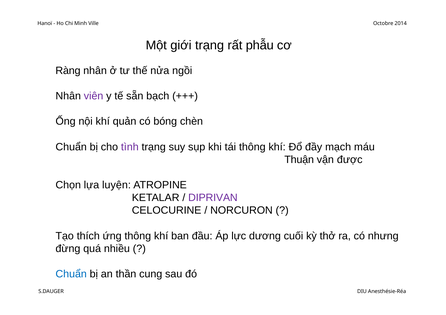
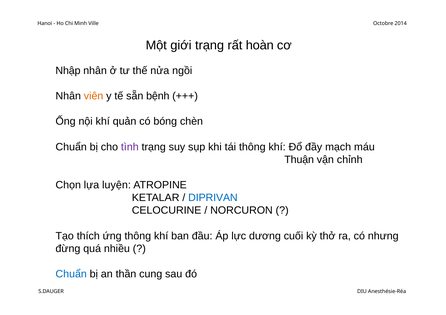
phẫu: phẫu -> hoàn (260, 45)
Ràng: Ràng -> Nhập (68, 71)
viên colour: purple -> orange (94, 96)
bạch: bạch -> bệnh (158, 96)
được: được -> chỉnh (350, 160)
DIPRIVAN colour: purple -> blue (213, 198)
